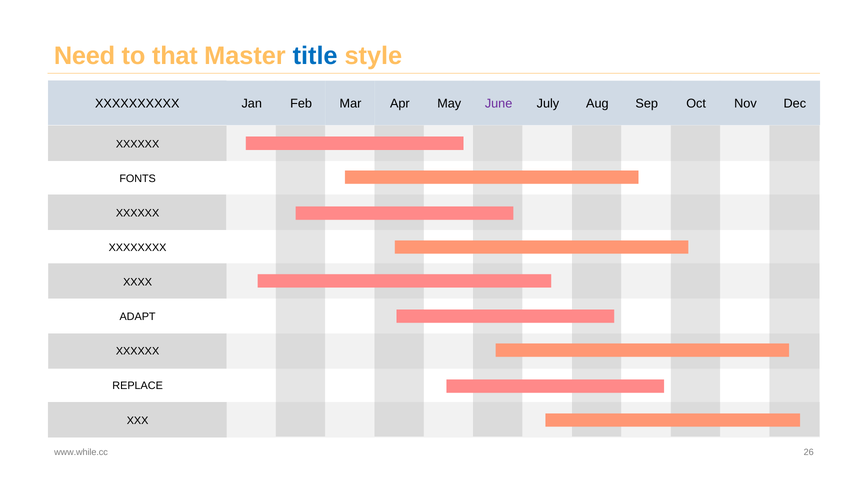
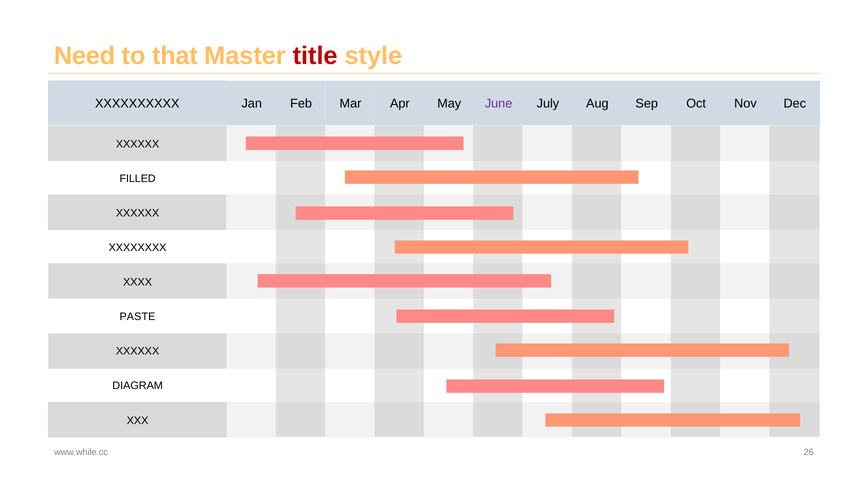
title colour: blue -> red (315, 56)
FONTS: FONTS -> FILLED (138, 179)
ADAPT: ADAPT -> PASTE (138, 317)
REPLACE: REPLACE -> DIAGRAM (138, 386)
